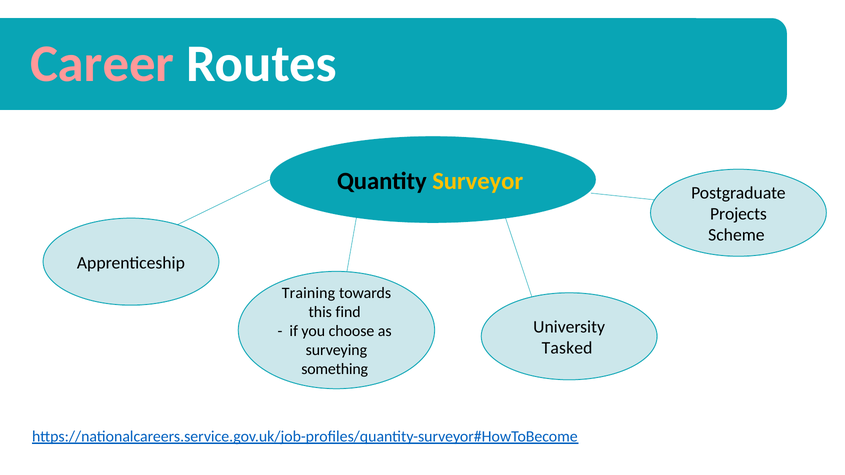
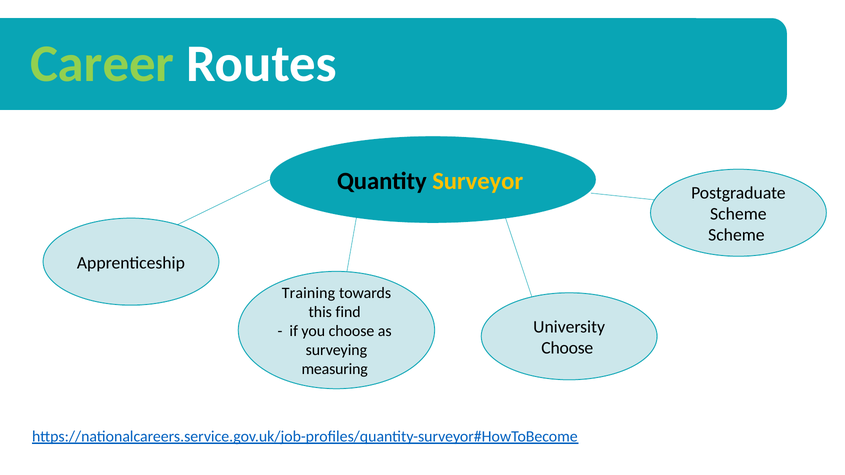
Career colour: pink -> light green (102, 64)
Projects: Projects -> Scheme (738, 214)
Tasked: Tasked -> Choose (567, 348)
something: something -> measuring (335, 369)
